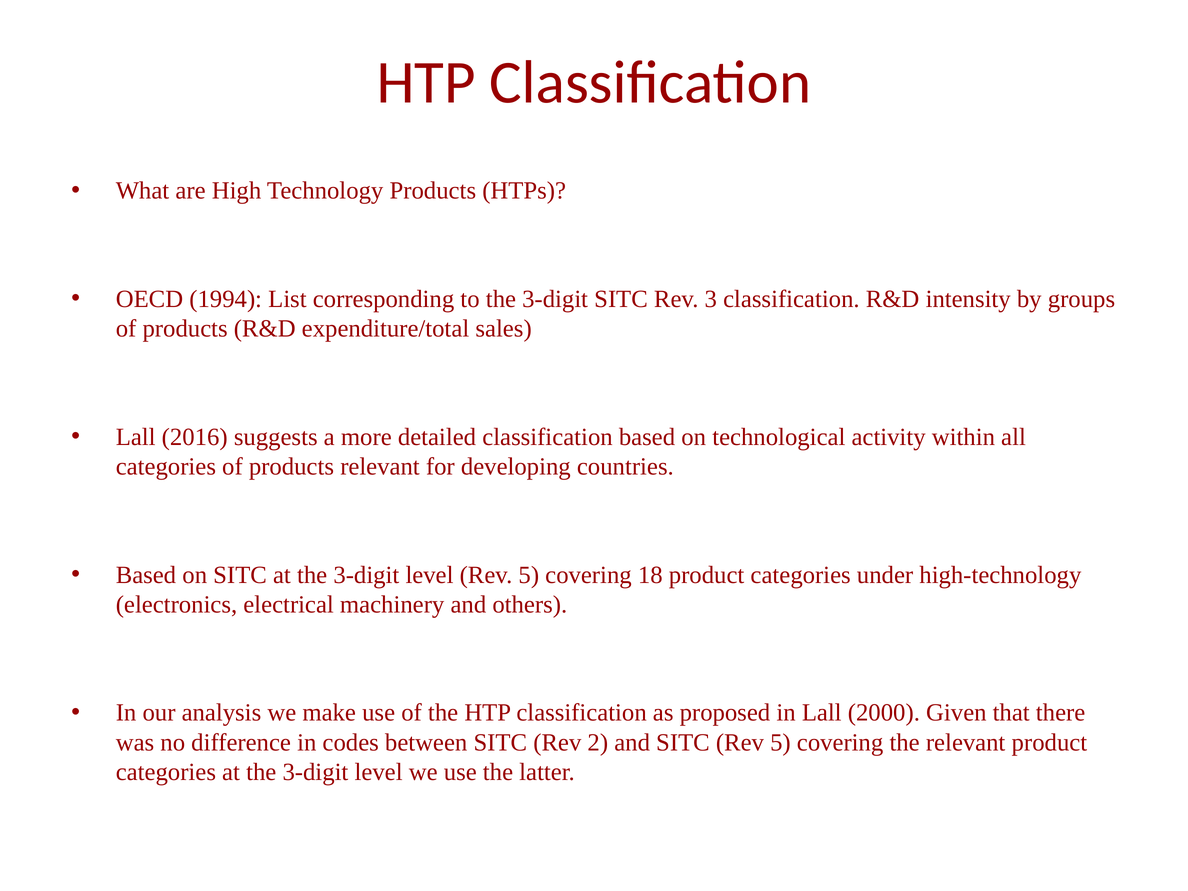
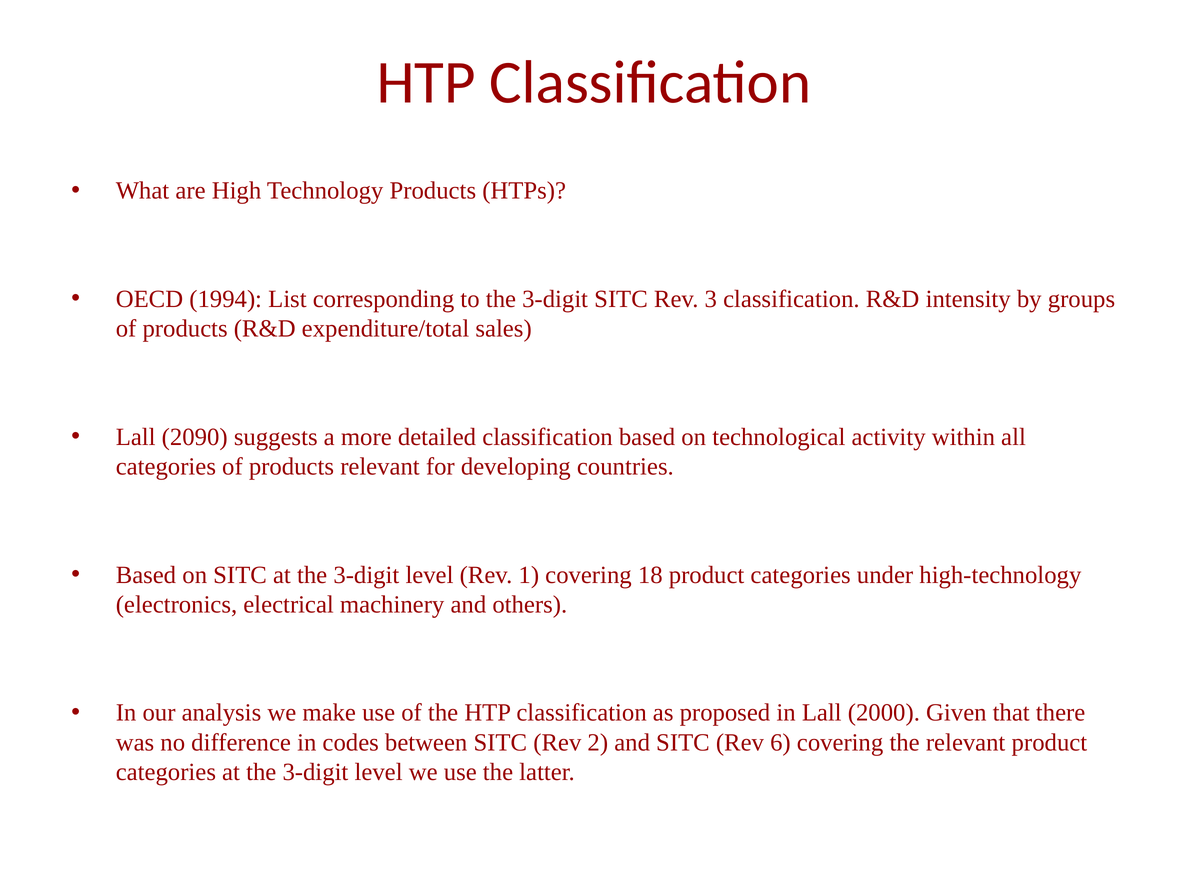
2016: 2016 -> 2090 (195, 437)
level Rev 5: 5 -> 1 (529, 575)
SITC Rev 5: 5 -> 6 (780, 743)
